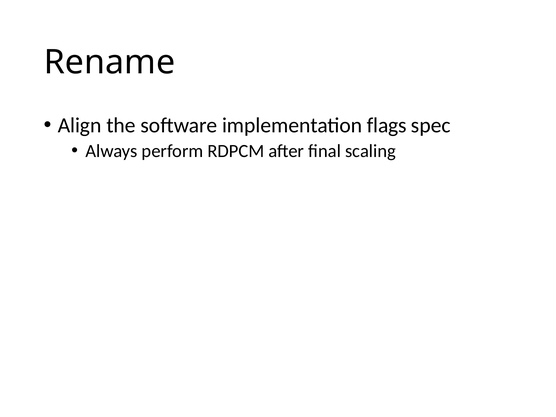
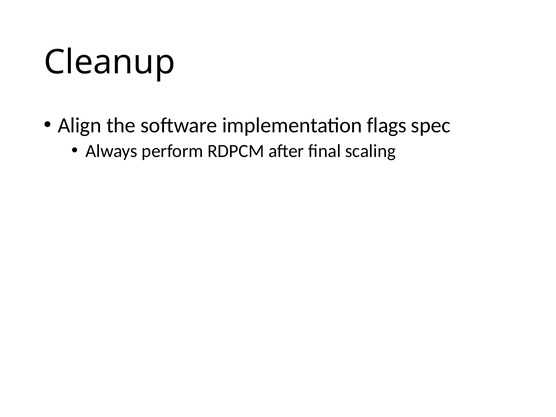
Rename: Rename -> Cleanup (110, 62)
